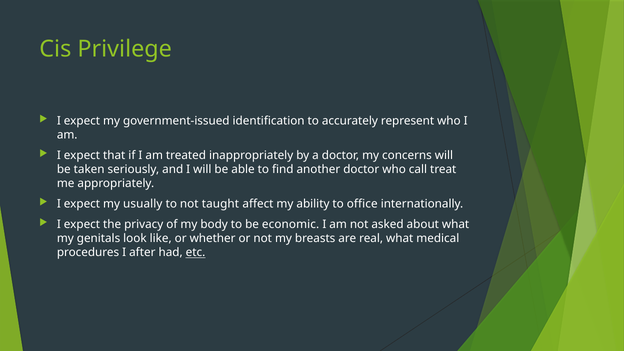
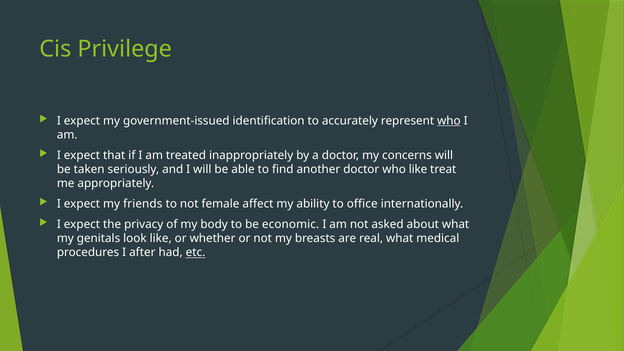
who underline: none -> present (449, 121)
who call: call -> like (418, 169)
usually: usually -> friends (143, 204)
taught: taught -> female (220, 204)
